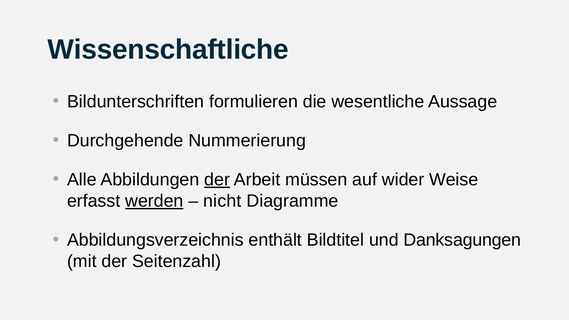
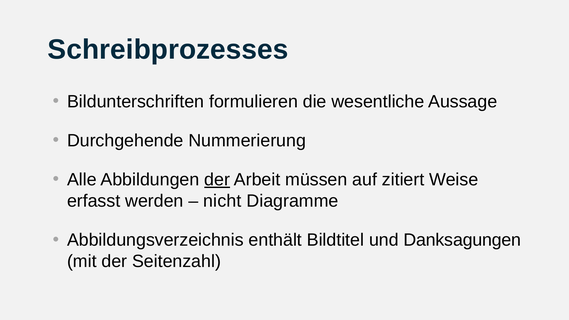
Wissenschaftliche: Wissenschaftliche -> Schreibprozesses (168, 50)
wider: wider -> zitiert (403, 180)
werden underline: present -> none (154, 201)
